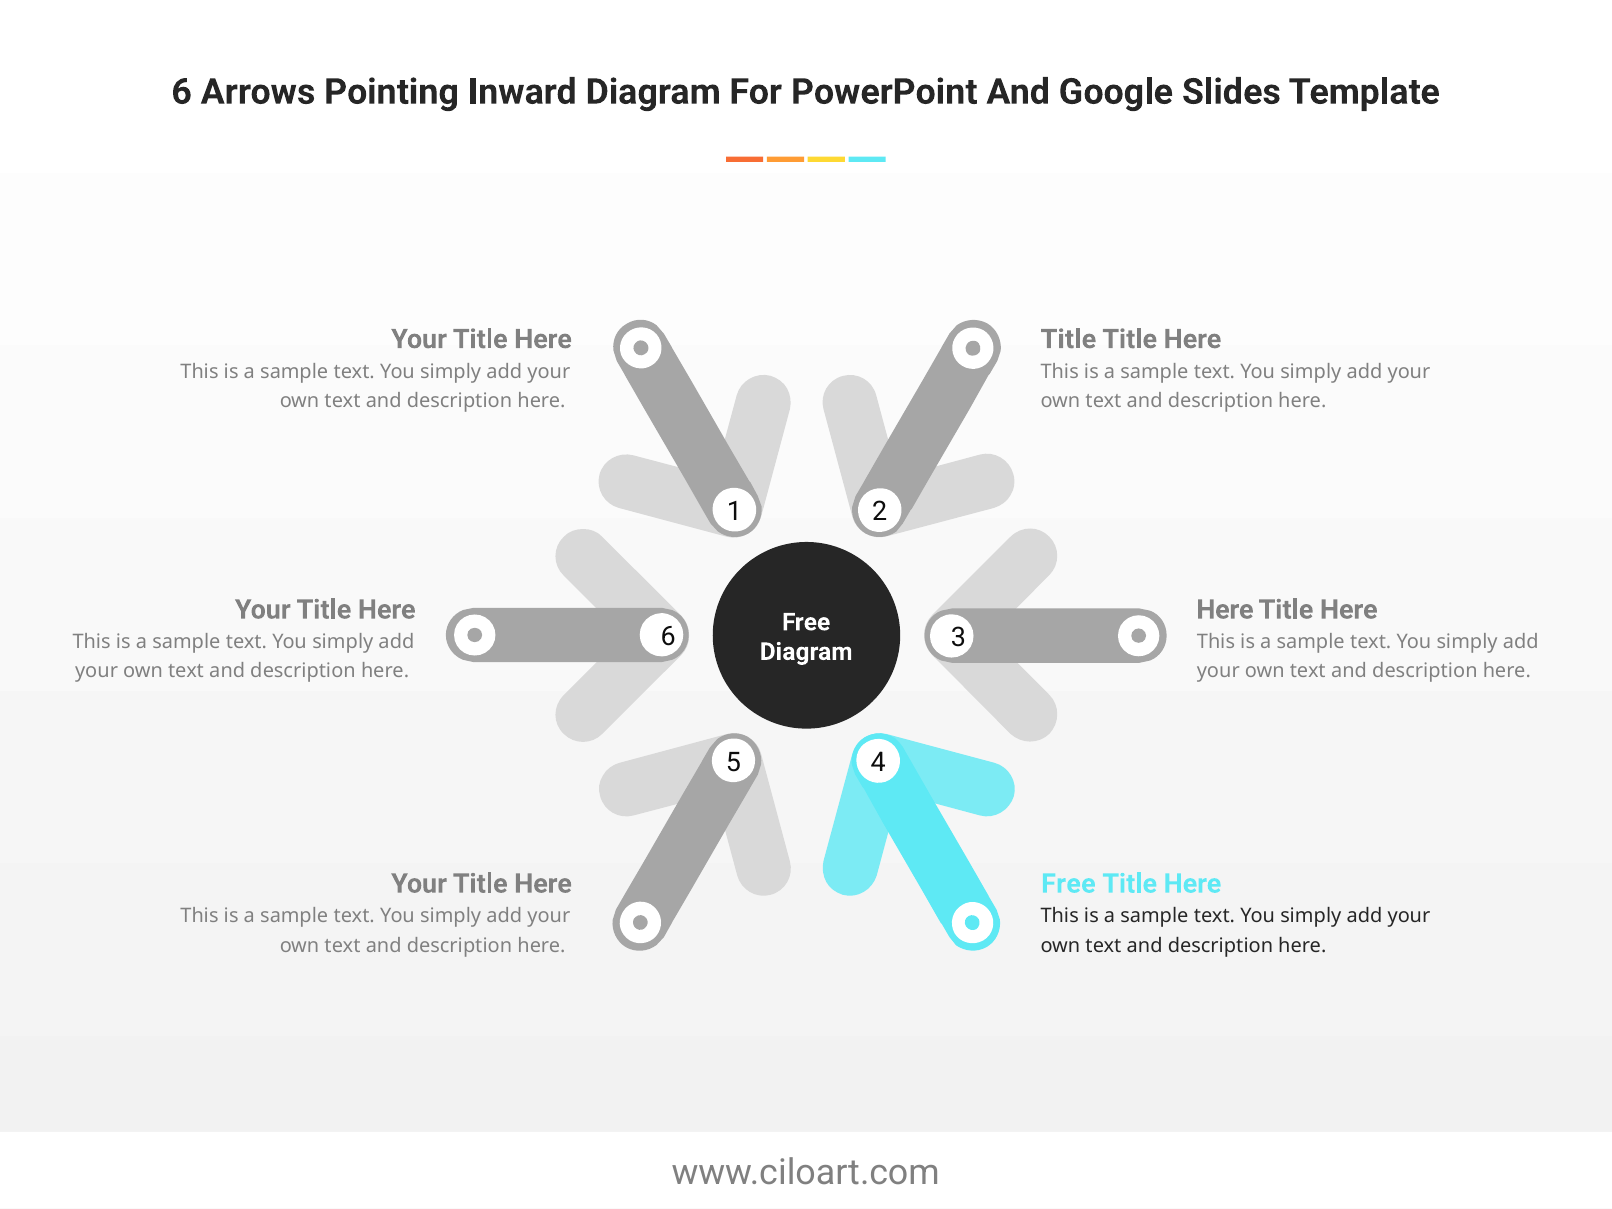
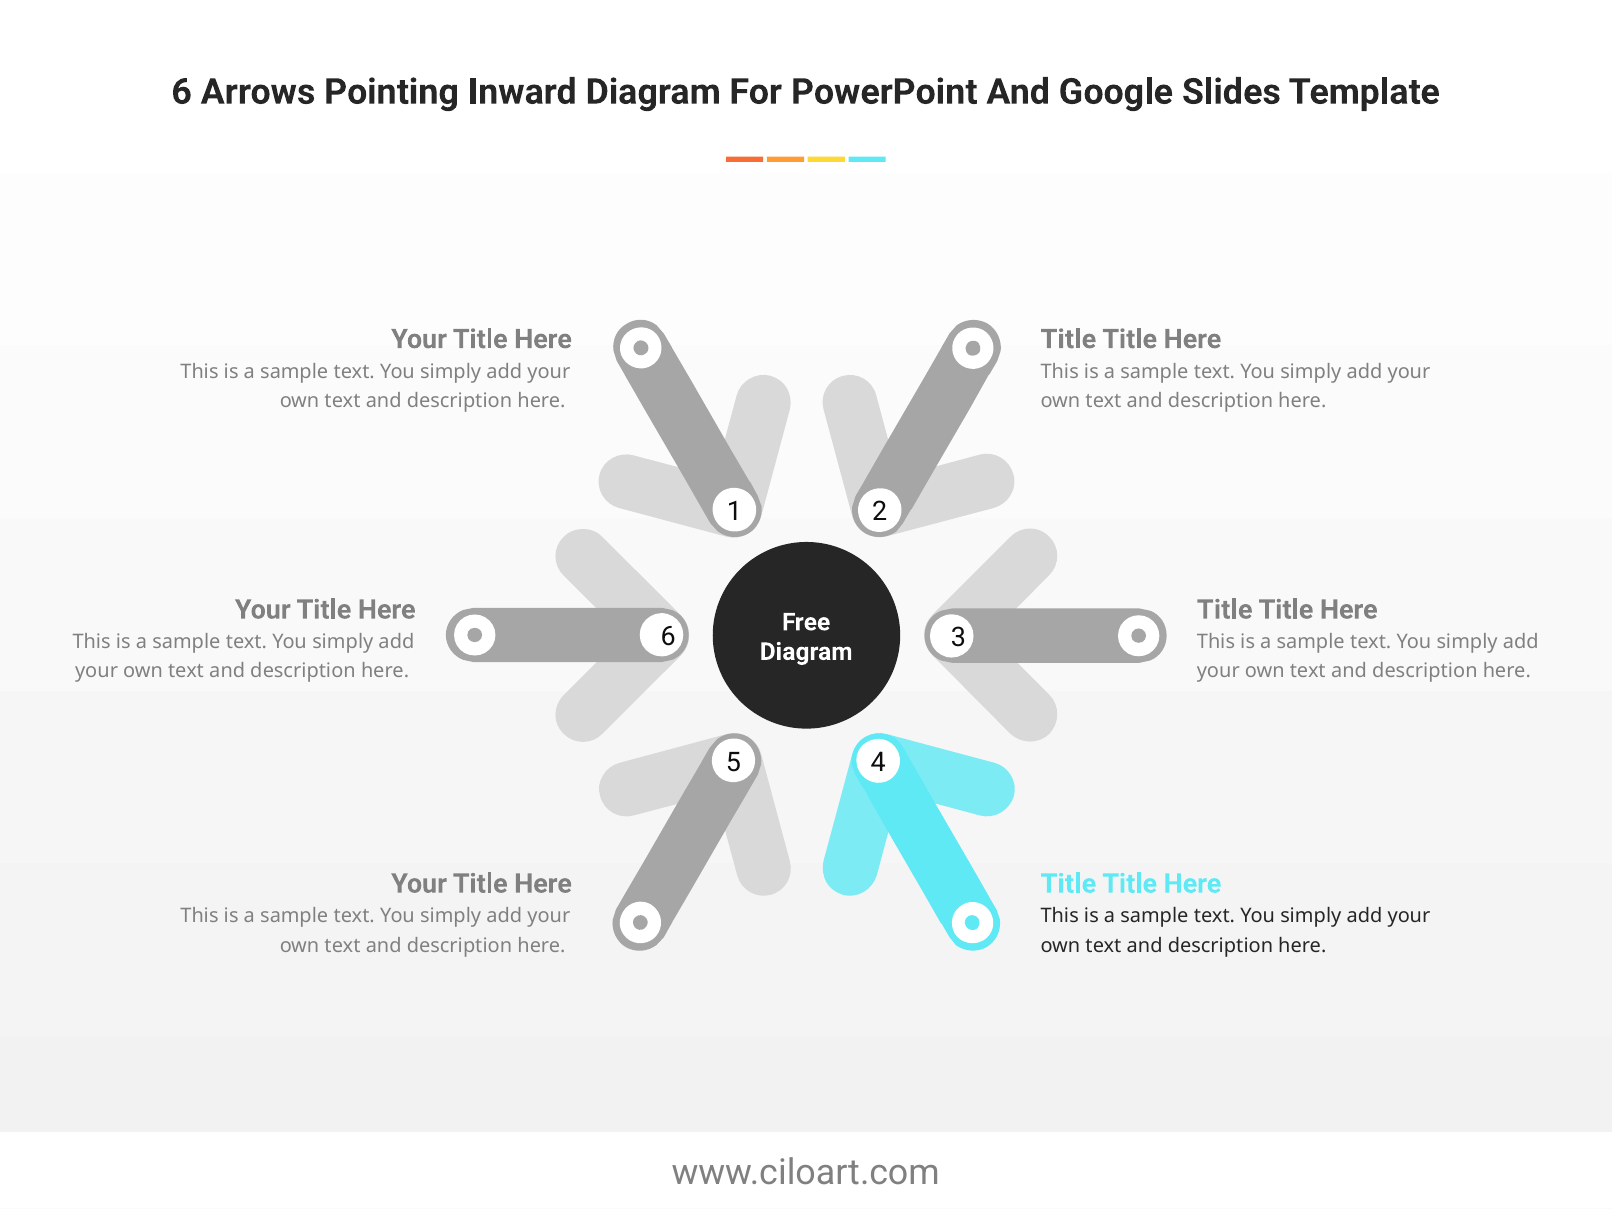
Here: Here -> Title (1225, 610)
Free: Free -> Title (1068, 884)
